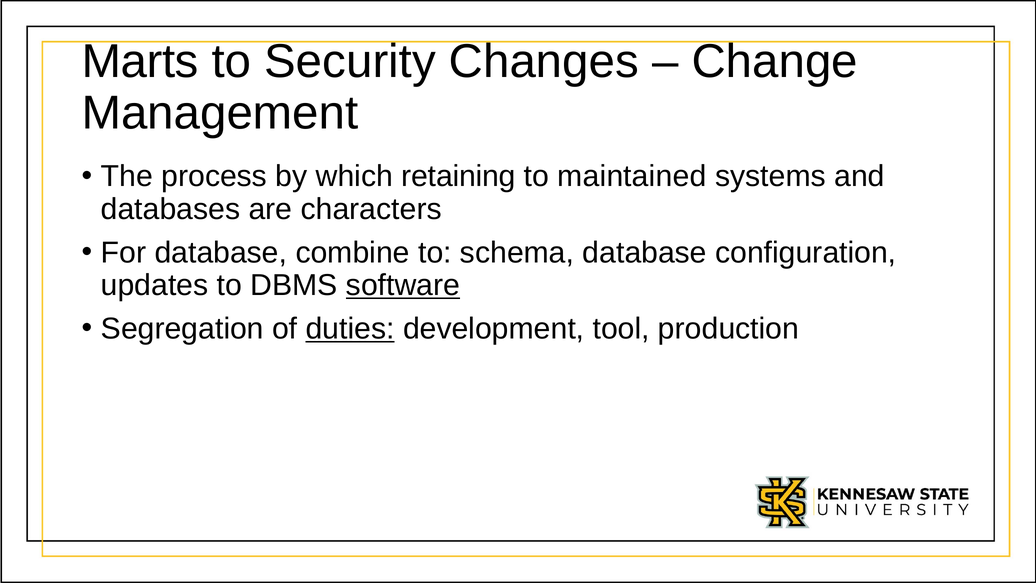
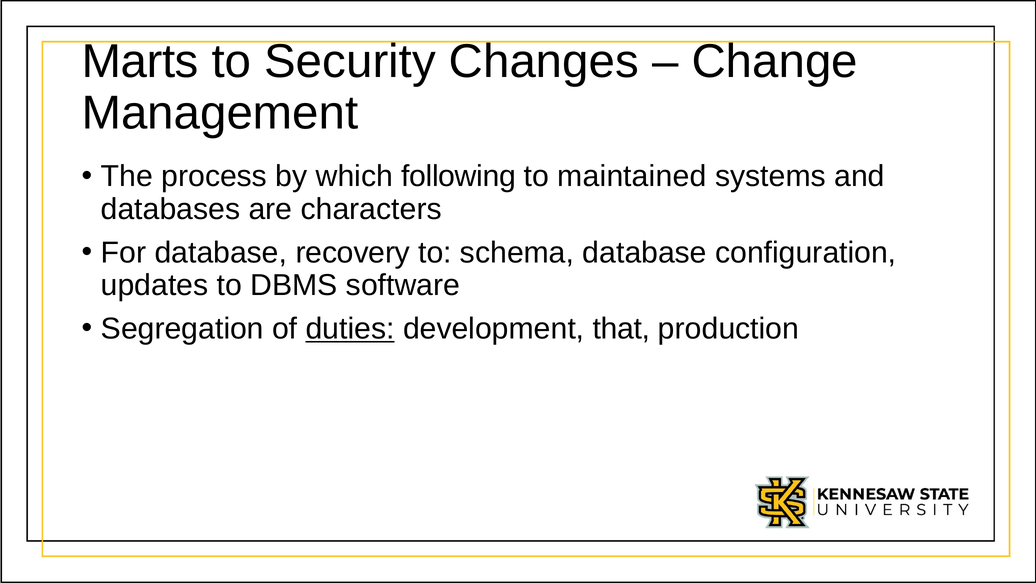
retaining: retaining -> following (459, 176)
combine: combine -> recovery (353, 252)
software underline: present -> none (403, 285)
tool: tool -> that (621, 329)
